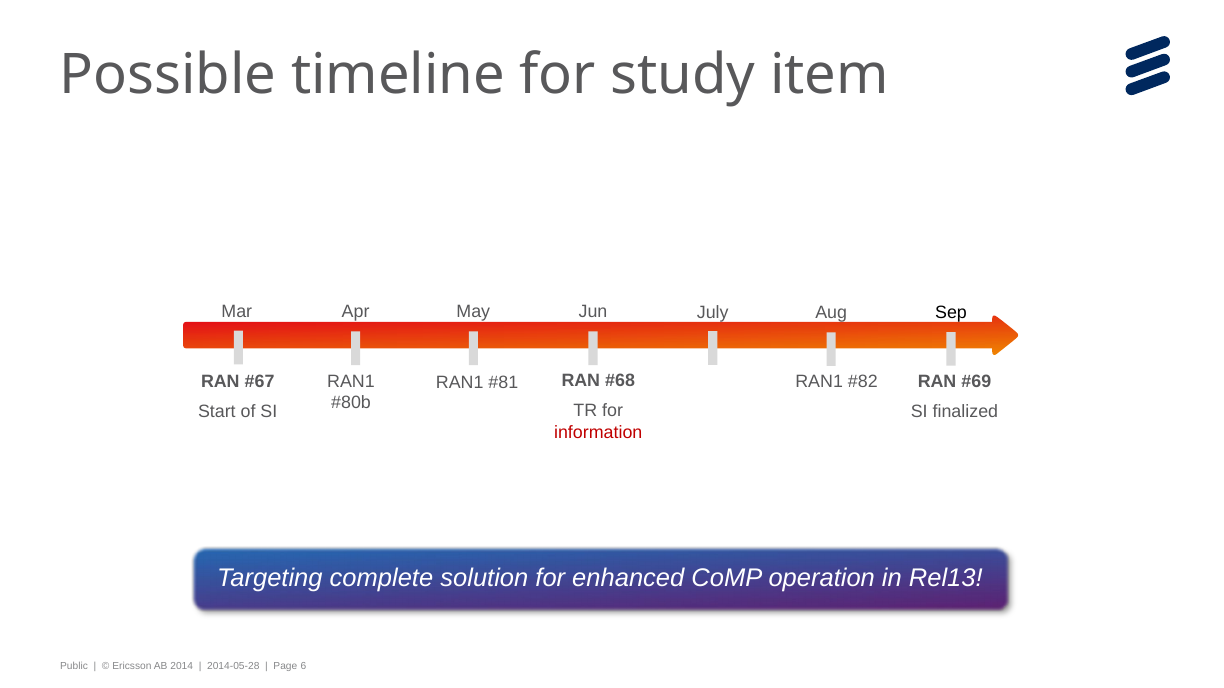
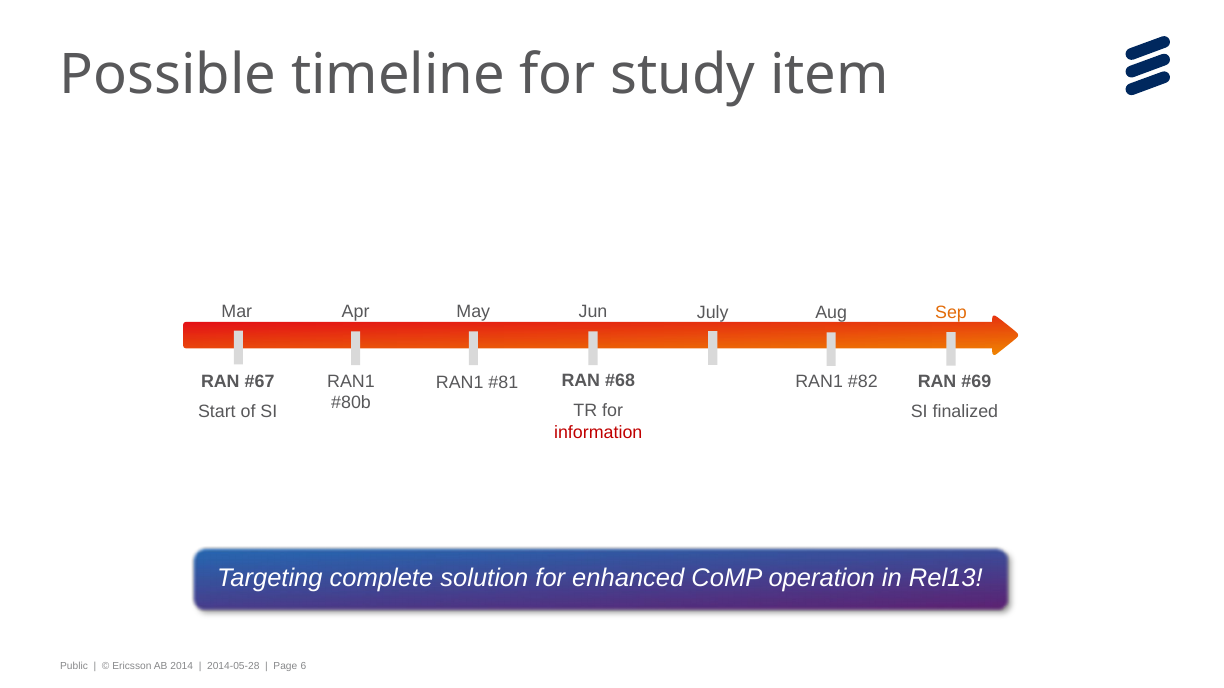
Sep colour: black -> orange (951, 313)
